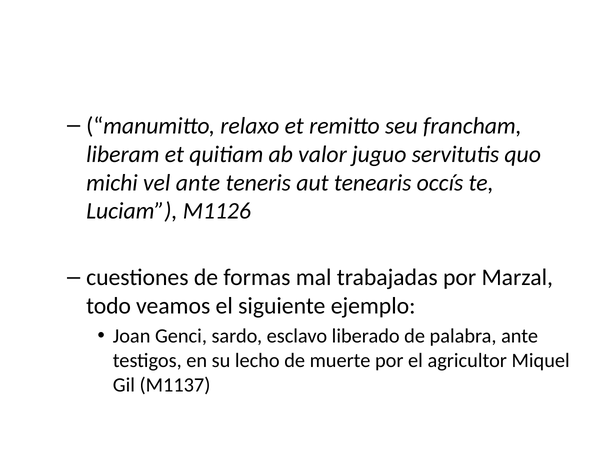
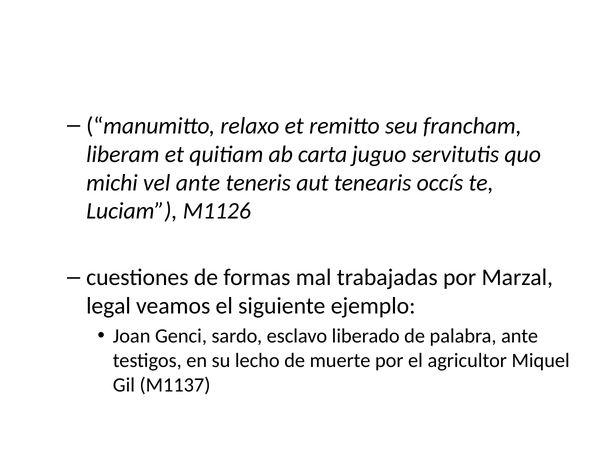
valor: valor -> carta (323, 154)
todo: todo -> legal (108, 306)
